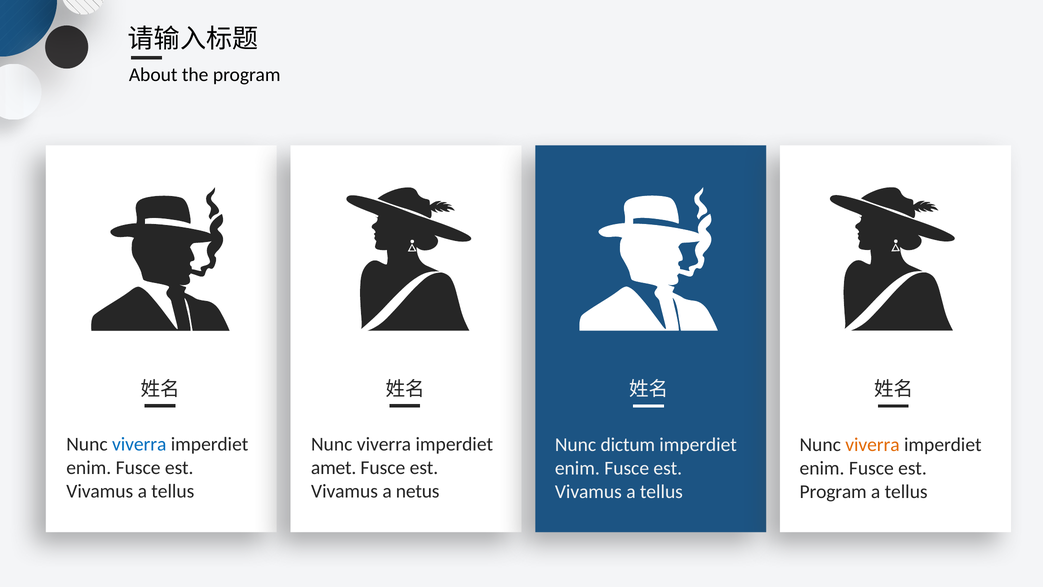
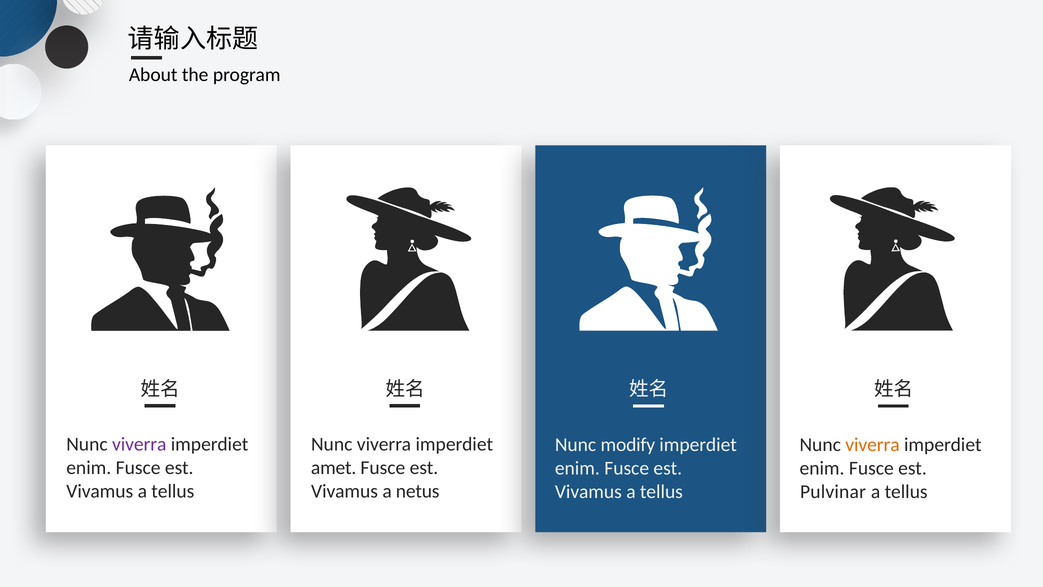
viverra colour: blue -> purple (139, 444)
dictum: dictum -> modify (628, 444)
Program: Program -> Pulvinar (833, 491)
